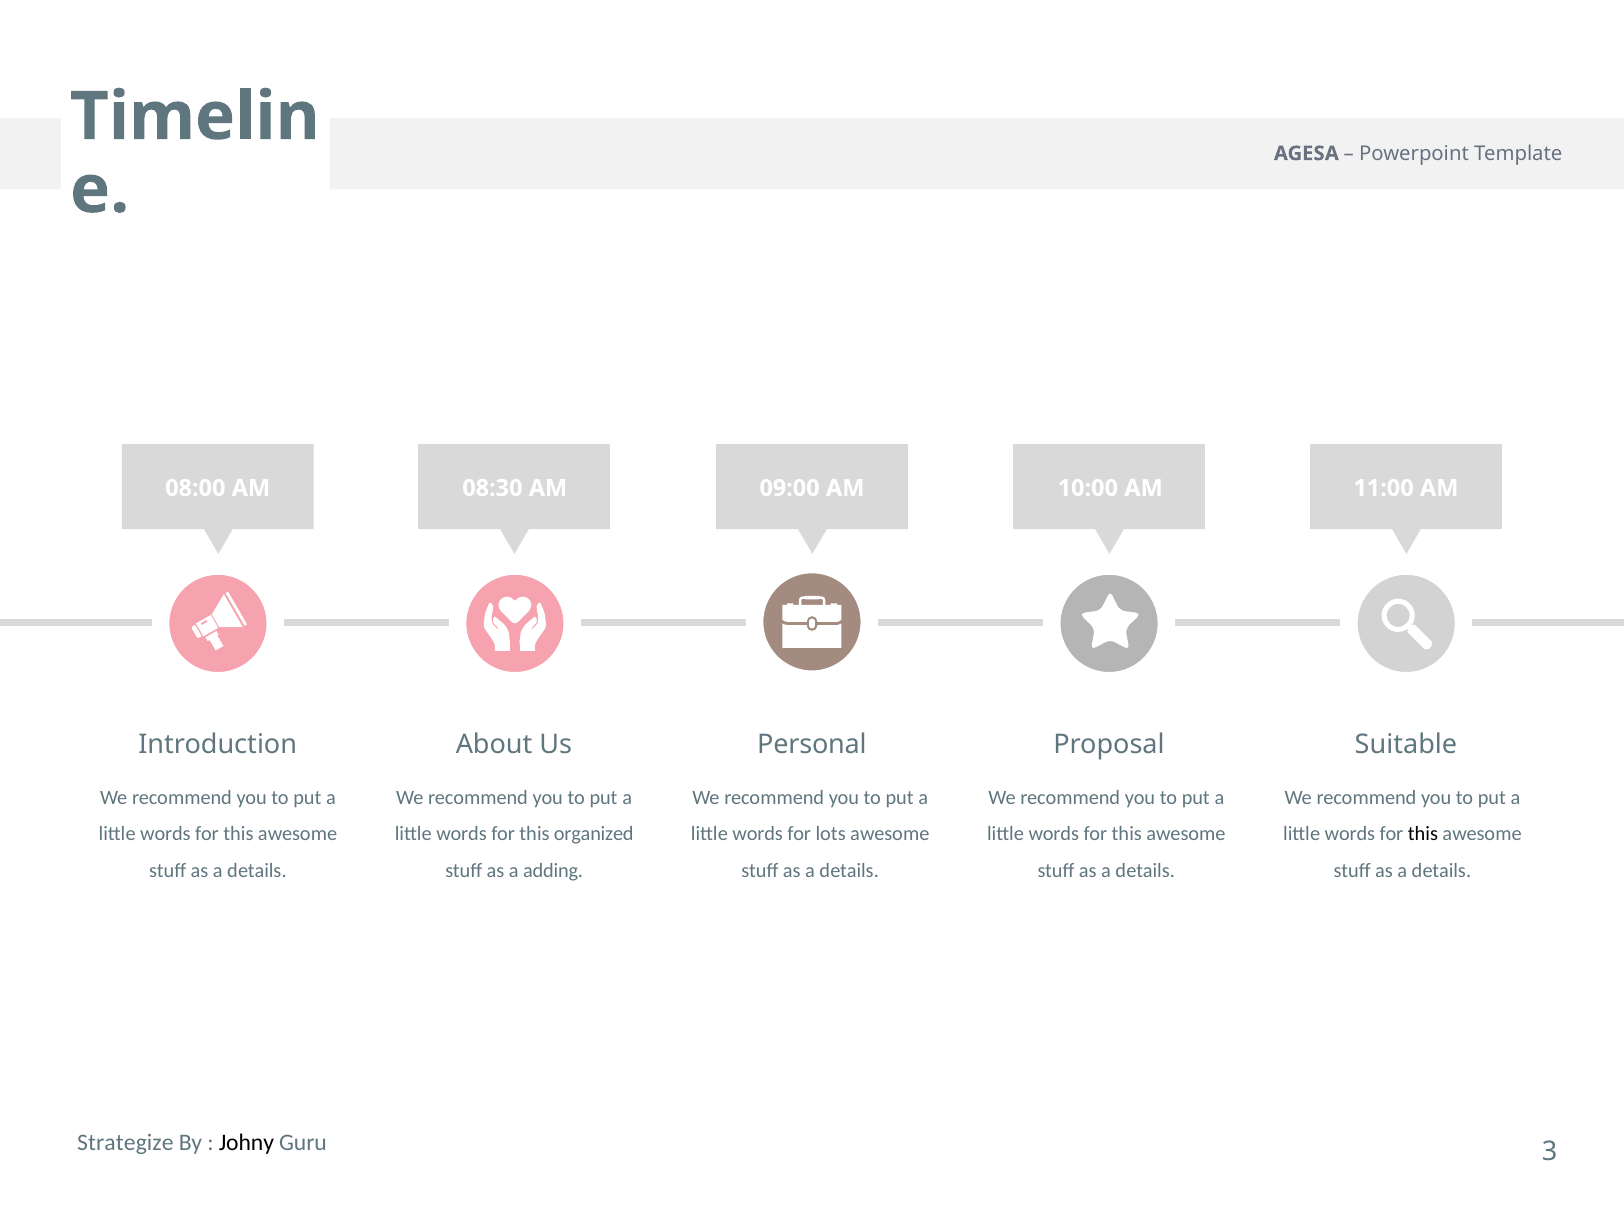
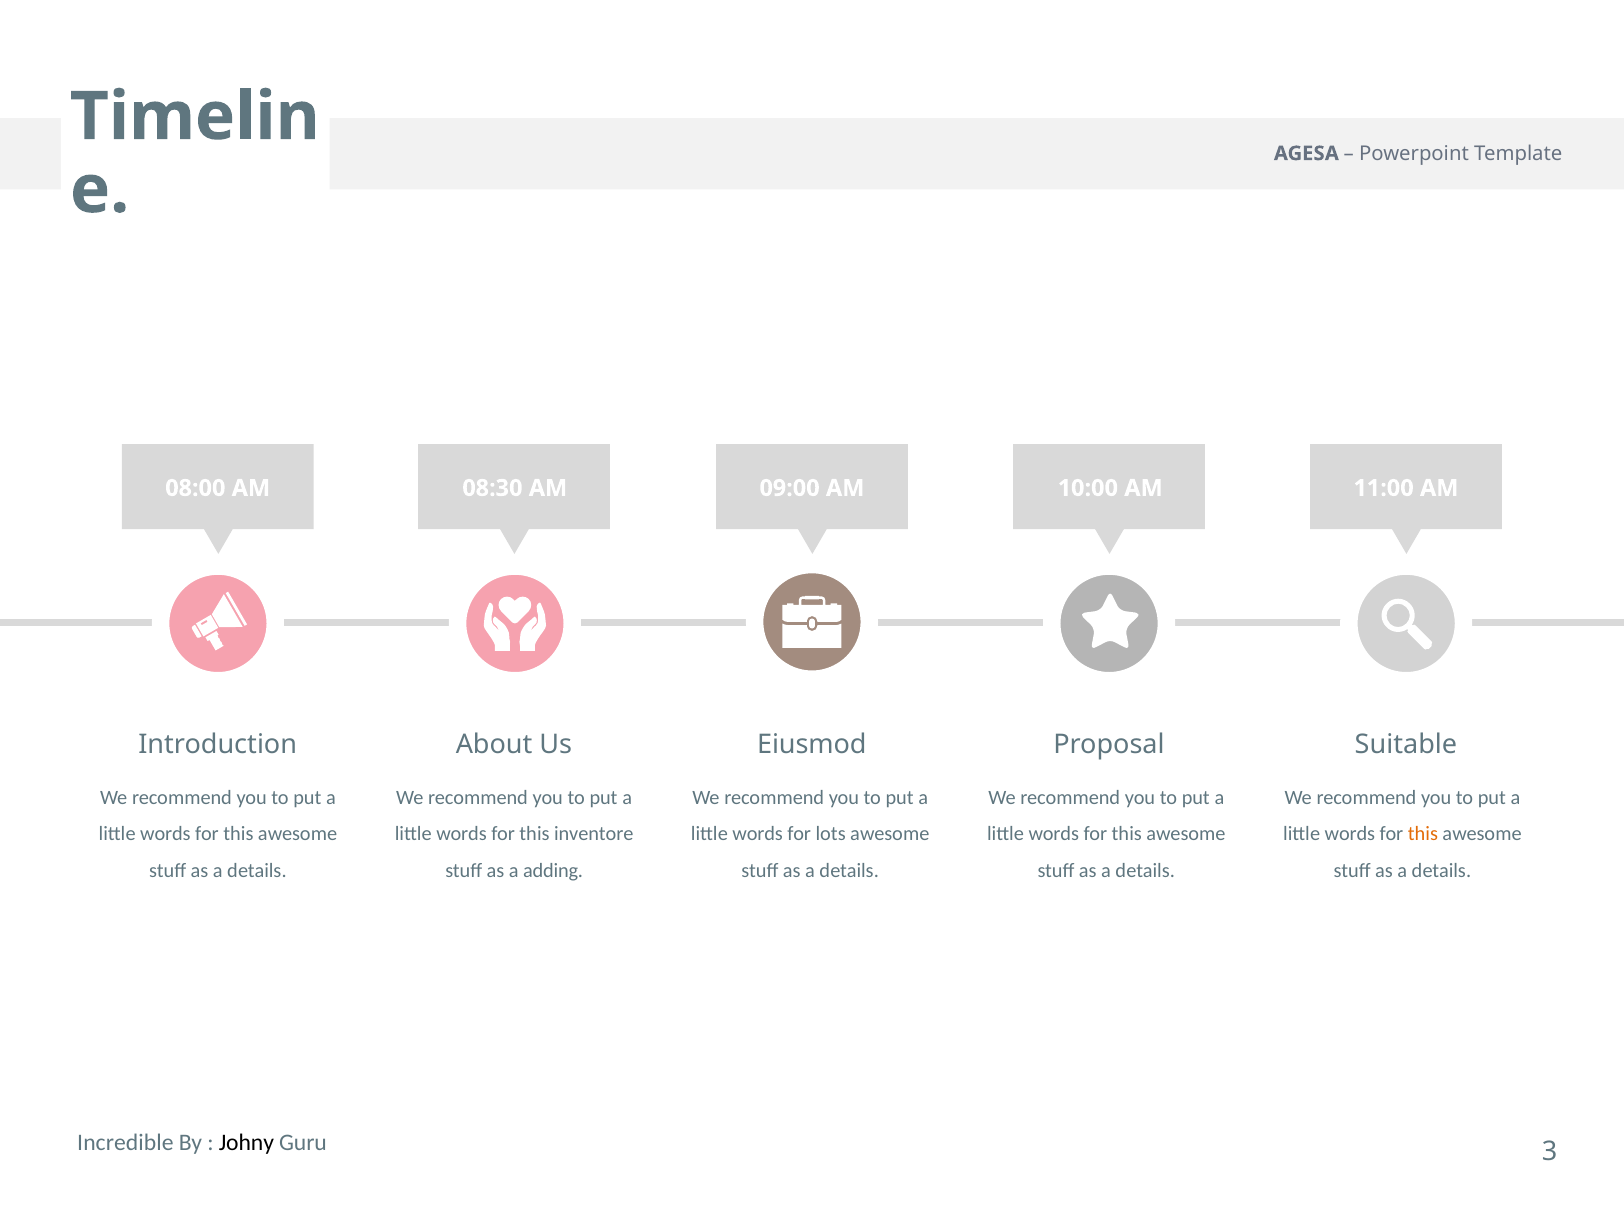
Personal: Personal -> Eiusmod (812, 745)
organized: organized -> inventore (594, 834)
this colour: black -> orange (1423, 834)
Strategize: Strategize -> Incredible (125, 1143)
